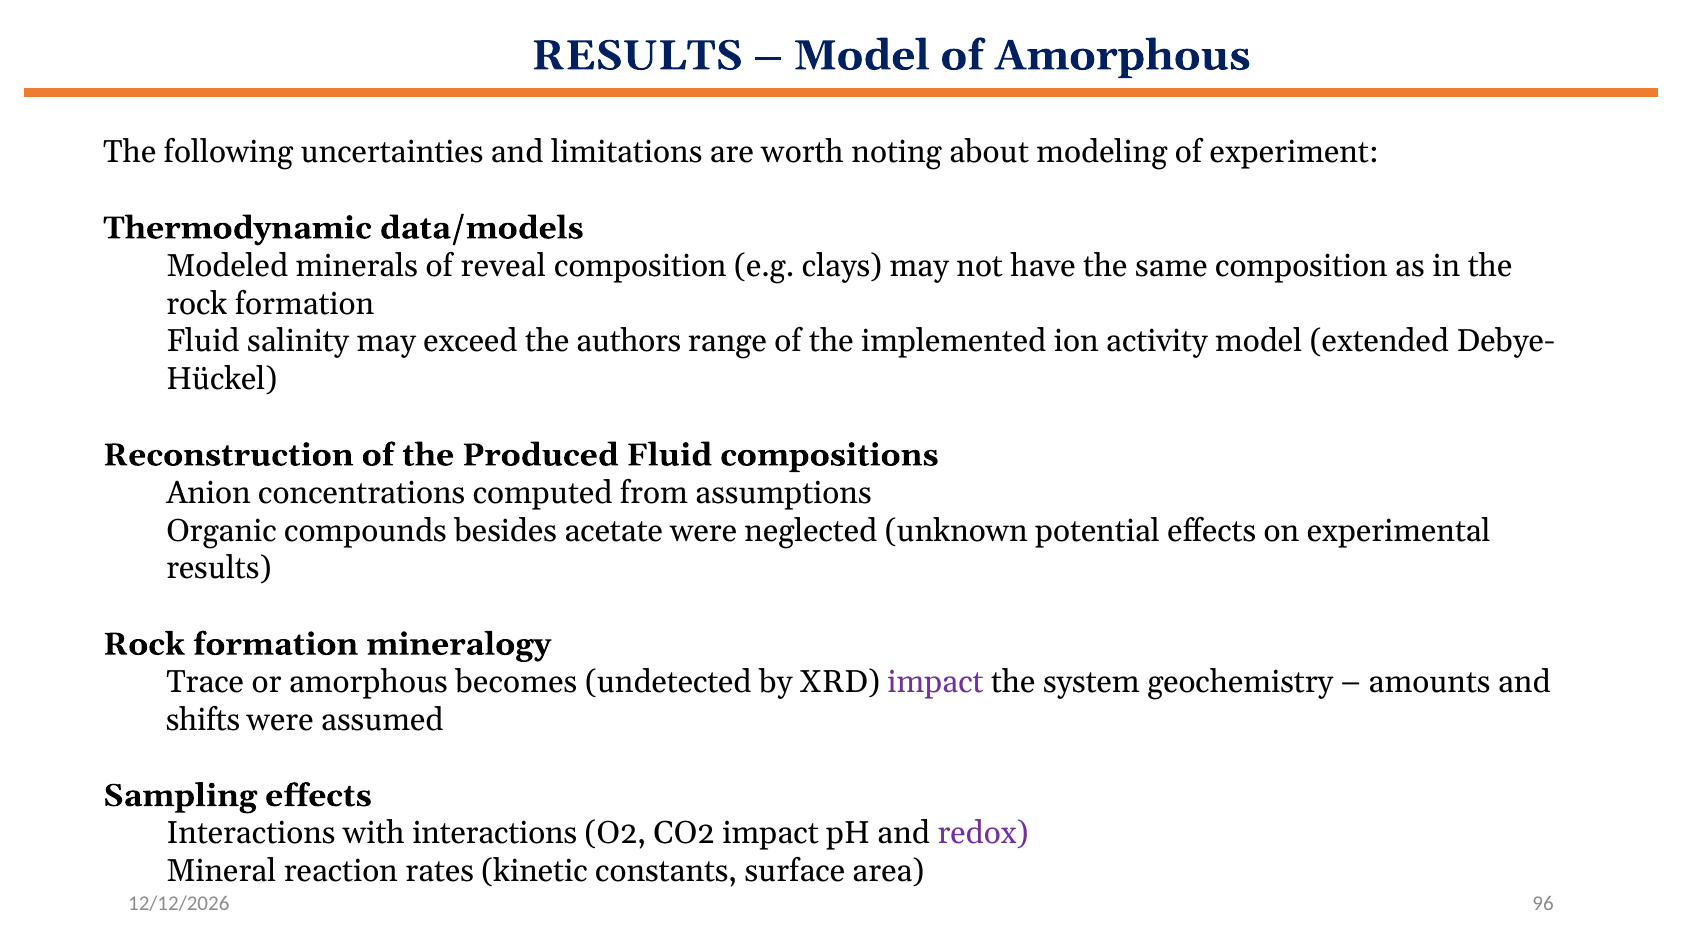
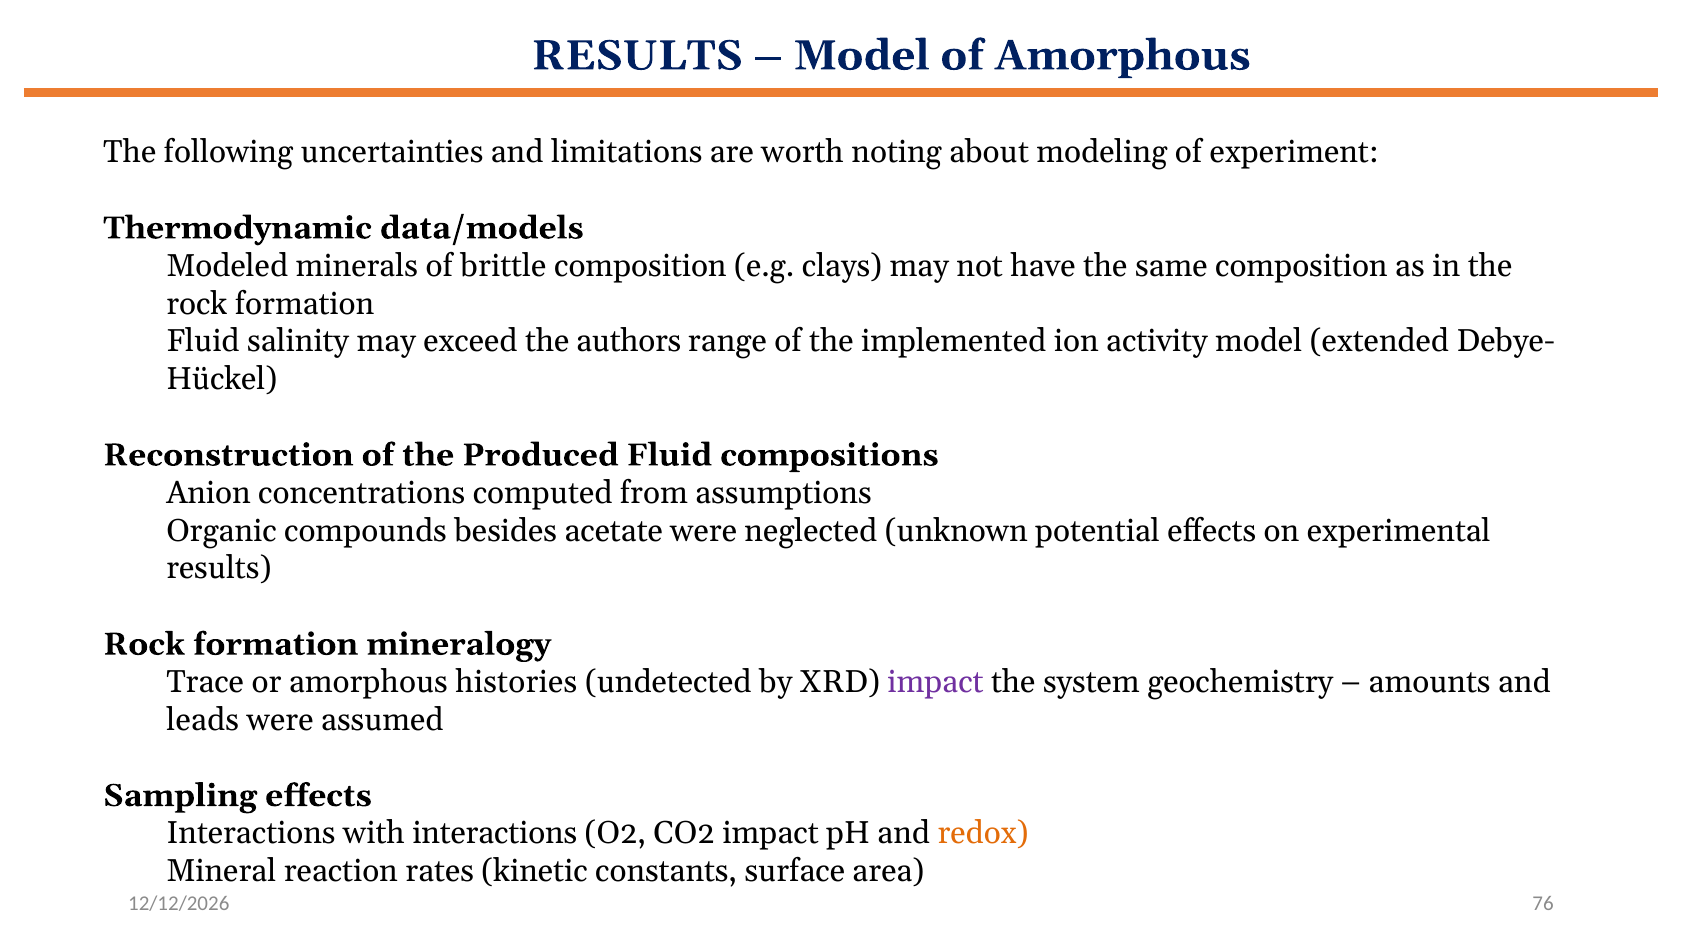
reveal: reveal -> brittle (503, 266)
becomes: becomes -> histories (516, 682)
shifts: shifts -> leads (203, 720)
redox colour: purple -> orange (983, 834)
96: 96 -> 76 (1543, 903)
